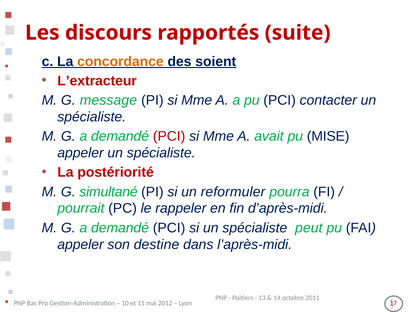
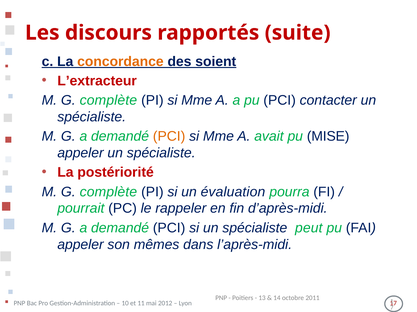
message: message -> complète (108, 100)
PCI colour: red -> orange (169, 137)
simultané: simultané -> complète (108, 192)
reformuler: reformuler -> évaluation (233, 192)
destine: destine -> mêmes (157, 245)
